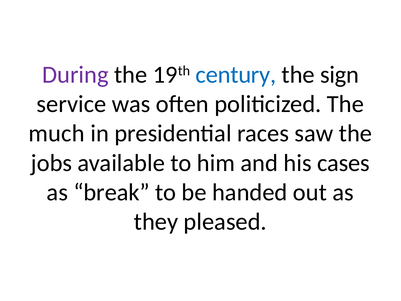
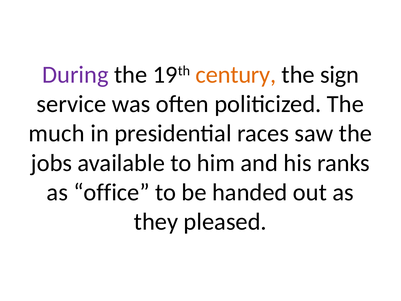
century colour: blue -> orange (236, 75)
cases: cases -> ranks (343, 163)
break: break -> office (112, 192)
